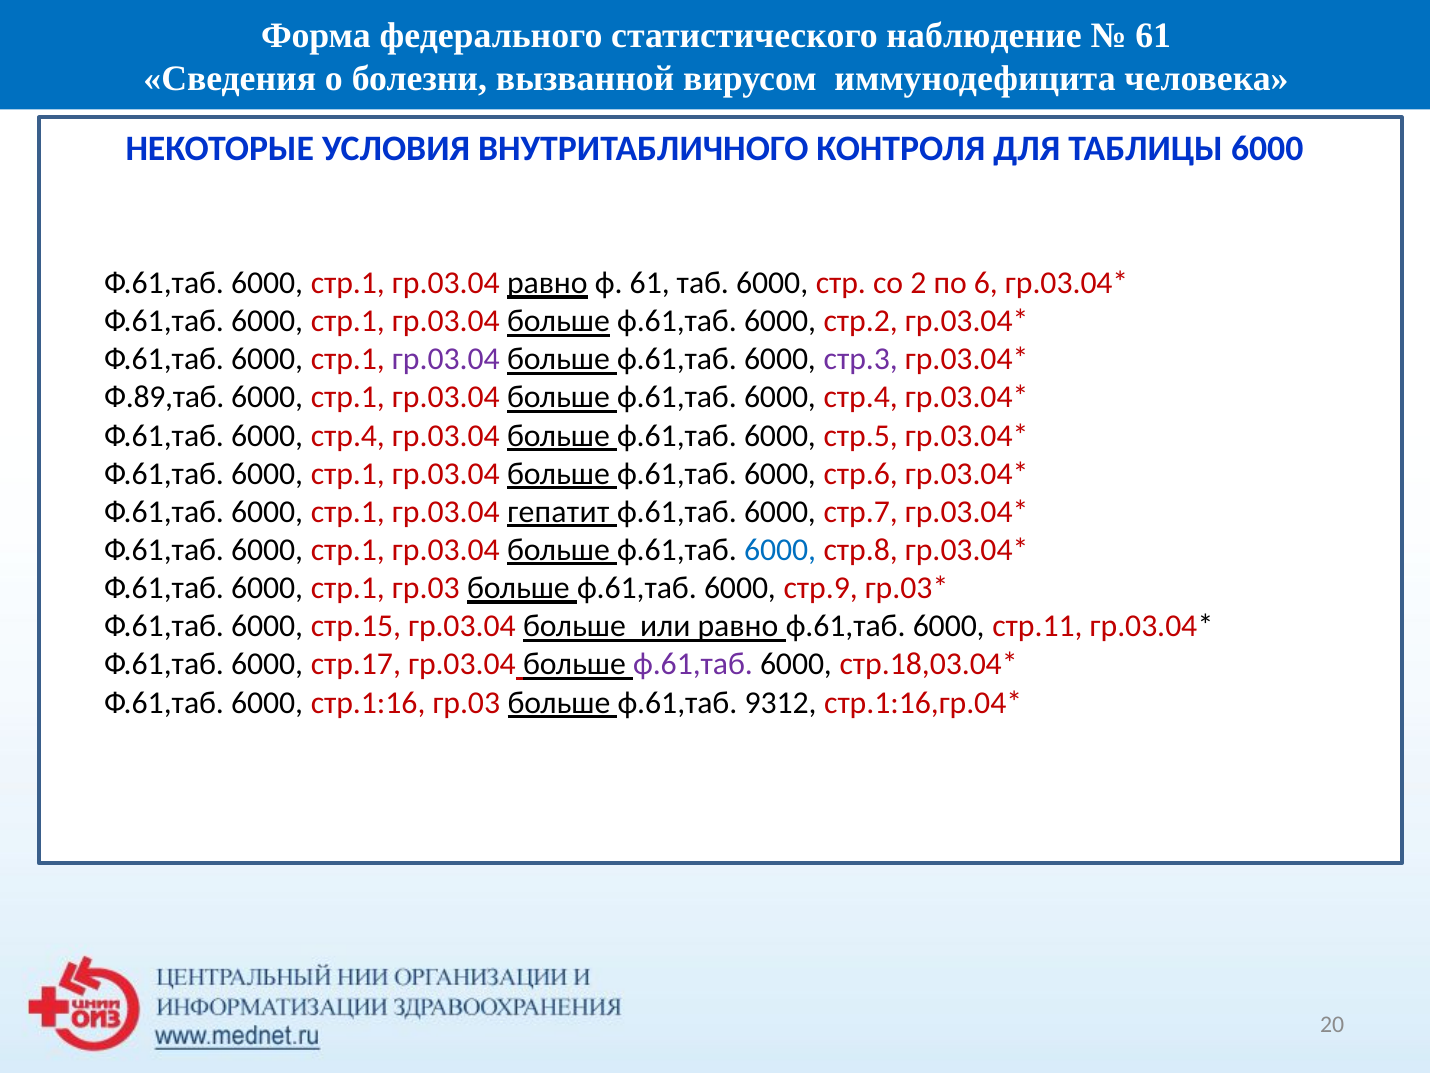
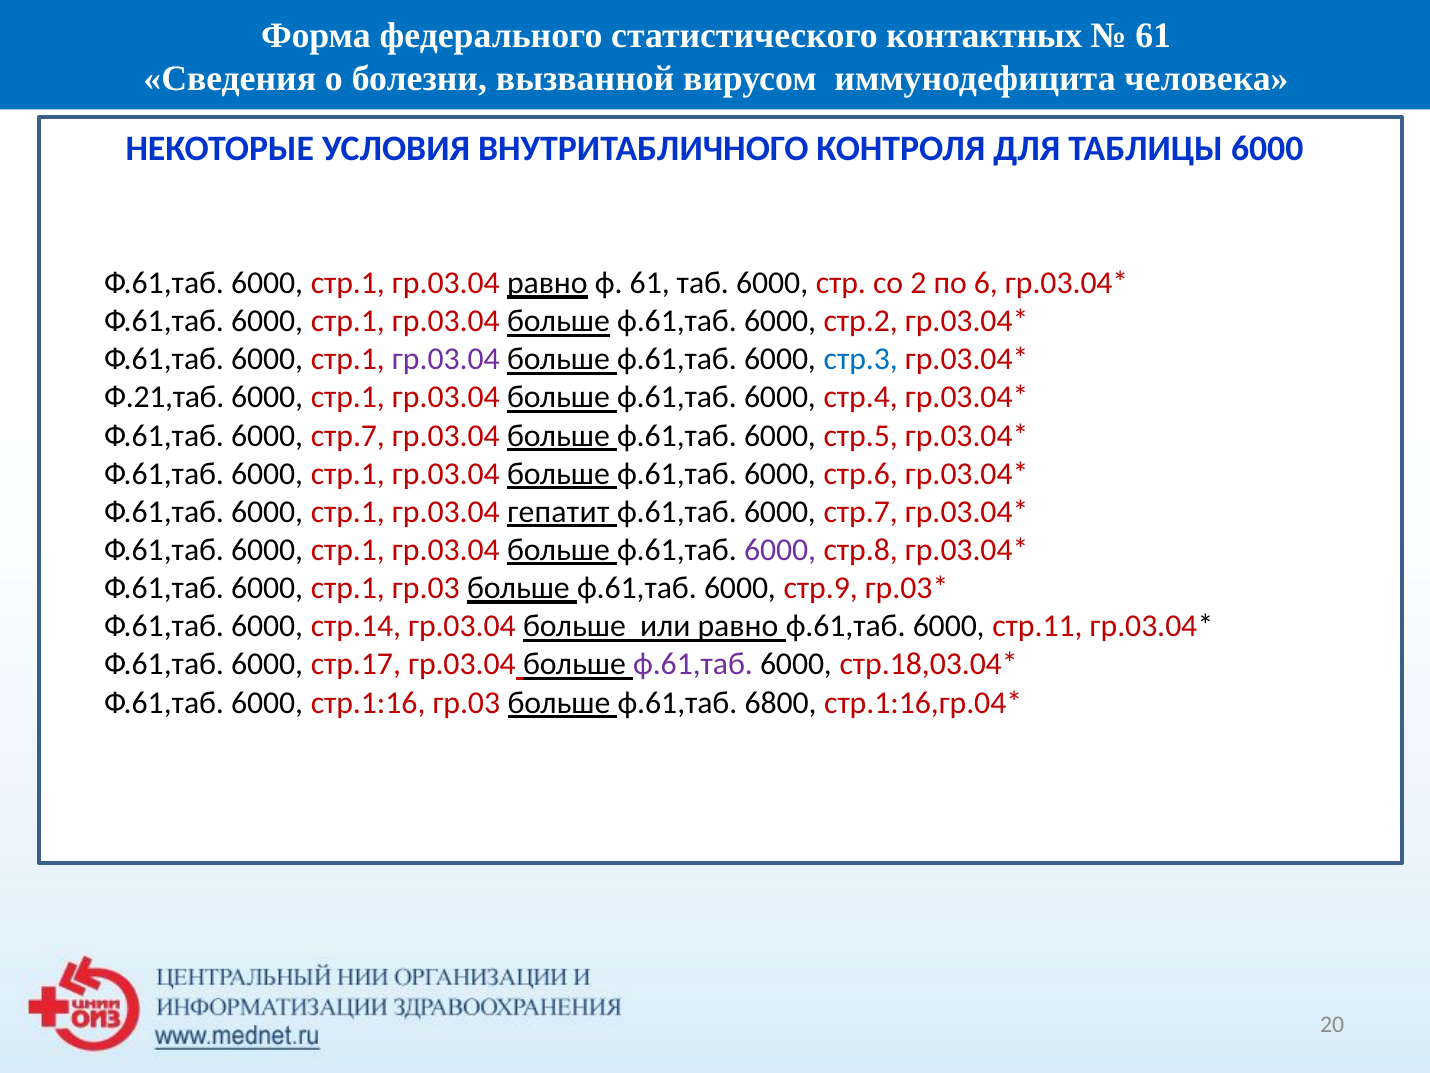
наблюдение: наблюдение -> контактных (984, 36)
стр.3 colour: purple -> blue (861, 359)
Ф.89,таб: Ф.89,таб -> Ф.21,таб (164, 397)
стр.4: стр.4 -> стр.7 (348, 435)
6000 colour: blue -> purple (780, 550)
стр.15: стр.15 -> стр.14 (356, 626)
9312: 9312 -> 6800 (781, 702)
